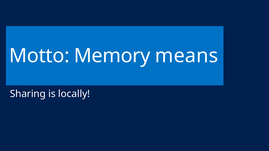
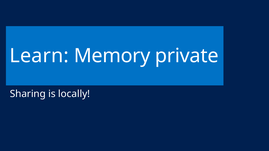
Motto: Motto -> Learn (39, 56)
means: means -> private (187, 56)
